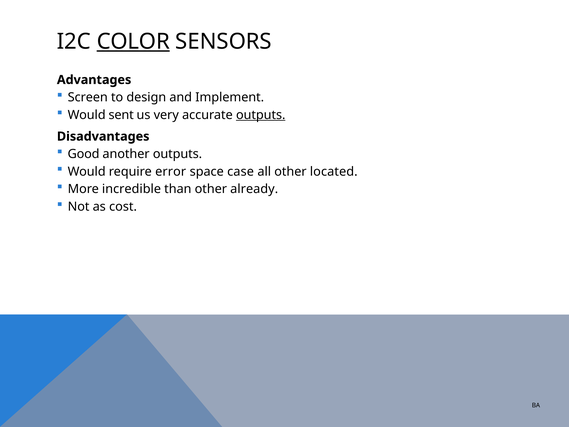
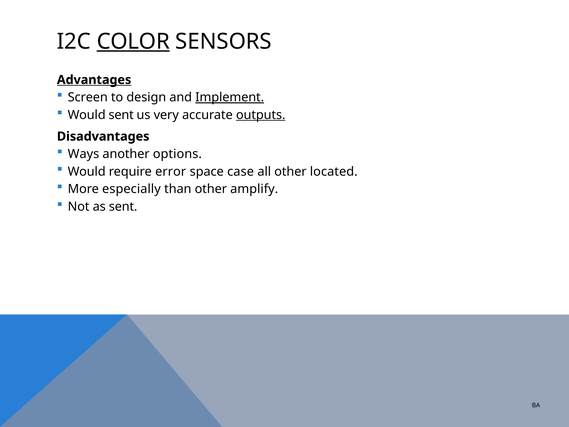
Advantages underline: none -> present (94, 80)
Implement underline: none -> present (230, 97)
Good: Good -> Ways (83, 154)
another outputs: outputs -> options (177, 154)
incredible: incredible -> especially (131, 189)
already: already -> amplify (254, 189)
as cost: cost -> sent (123, 207)
